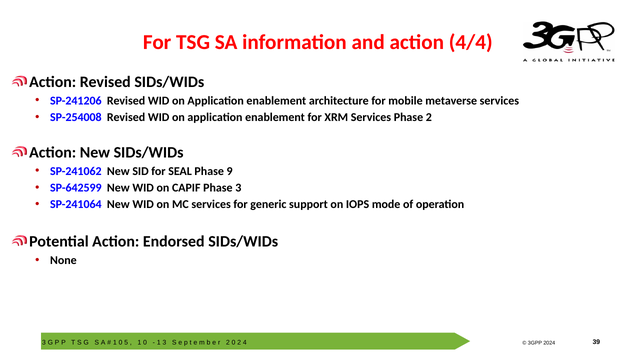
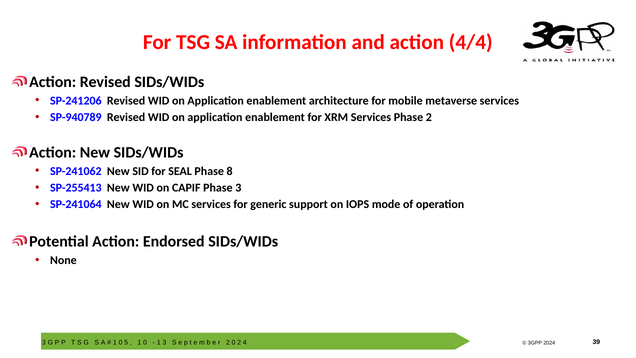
SP-254008: SP-254008 -> SP-940789 (76, 117)
9: 9 -> 8 (230, 171)
SP-642599: SP-642599 -> SP-255413 (76, 188)
